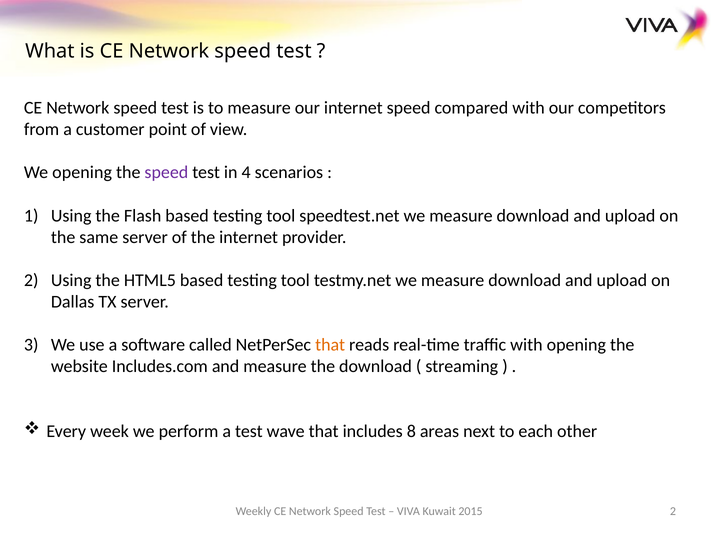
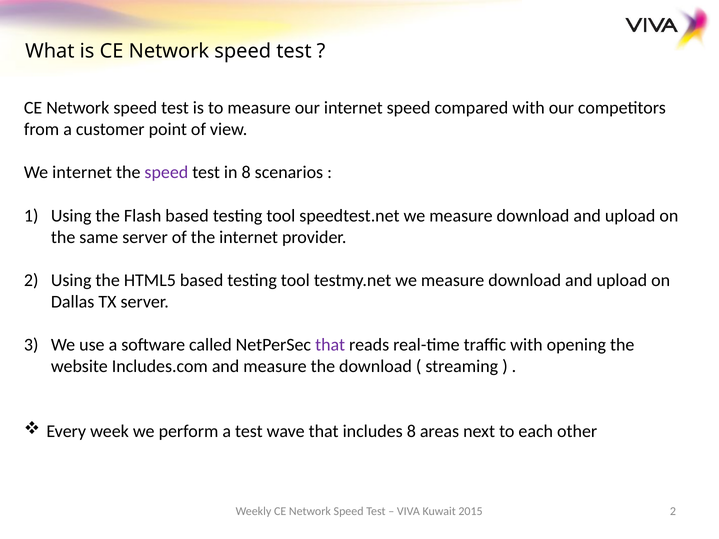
We opening: opening -> internet (82, 173)
in 4: 4 -> 8 (246, 173)
that colour: orange -> purple (330, 345)
